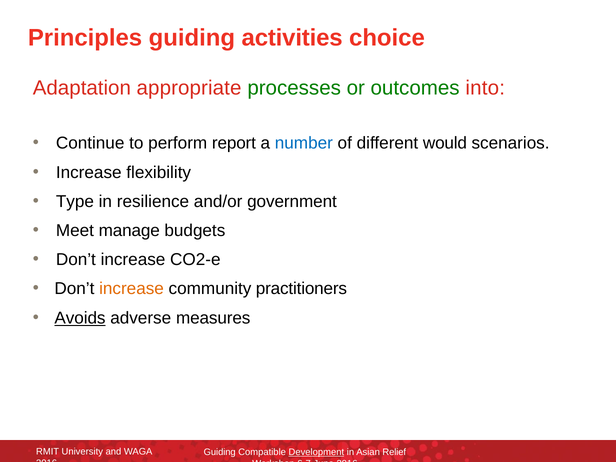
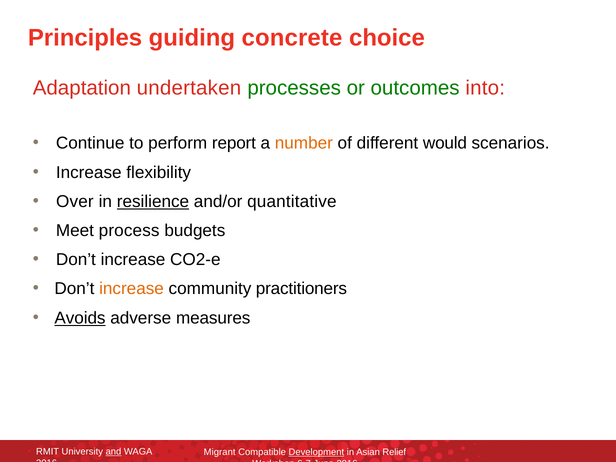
activities: activities -> concrete (292, 38)
appropriate: appropriate -> undertaken (189, 88)
number colour: blue -> orange (304, 143)
Type: Type -> Over (75, 202)
resilience underline: none -> present (153, 202)
government: government -> quantitative (292, 202)
manage: manage -> process (129, 231)
and underline: none -> present (113, 452)
Guiding: Guiding -> Migrant (220, 452)
